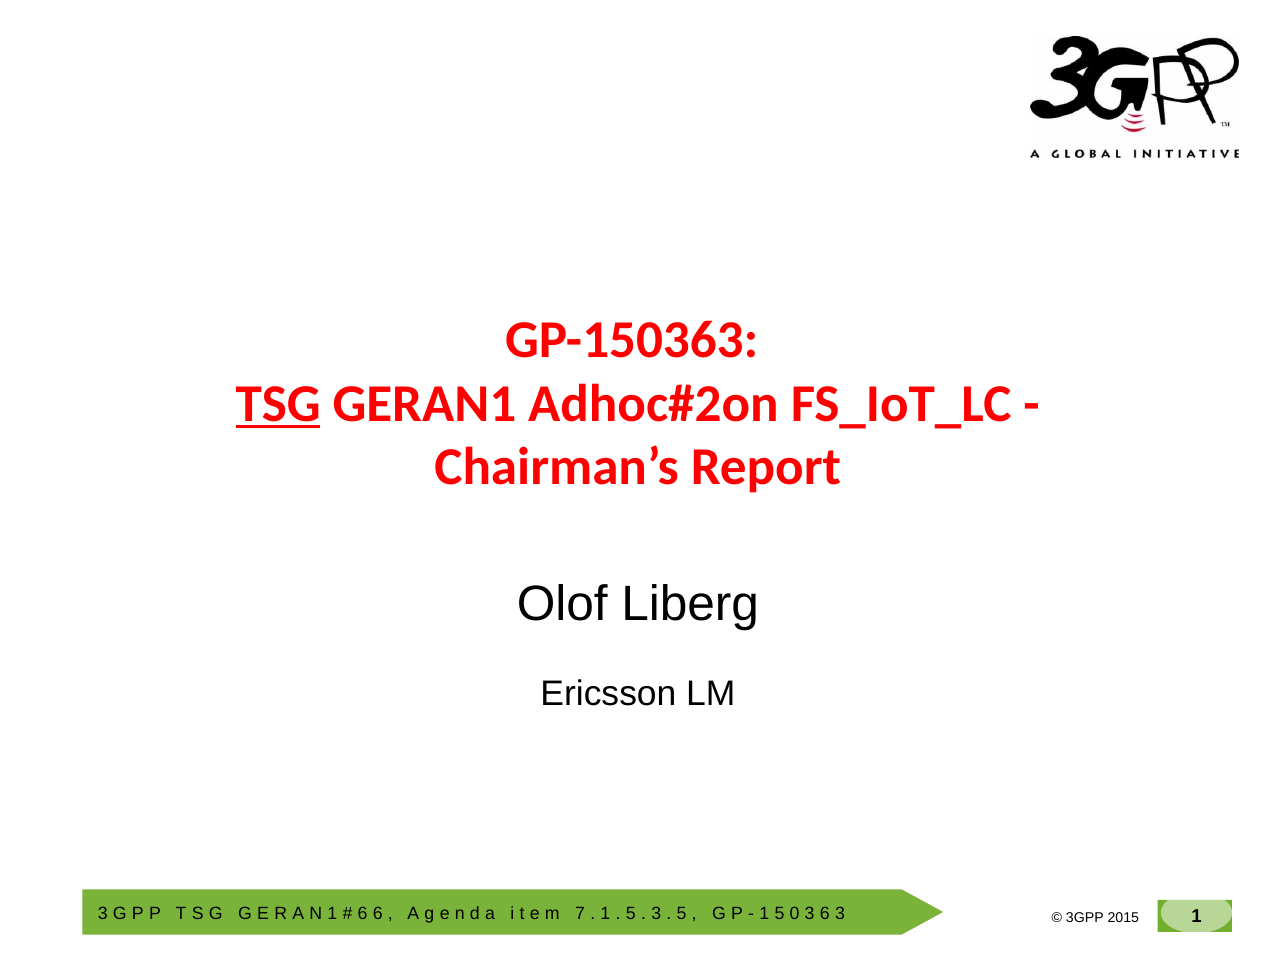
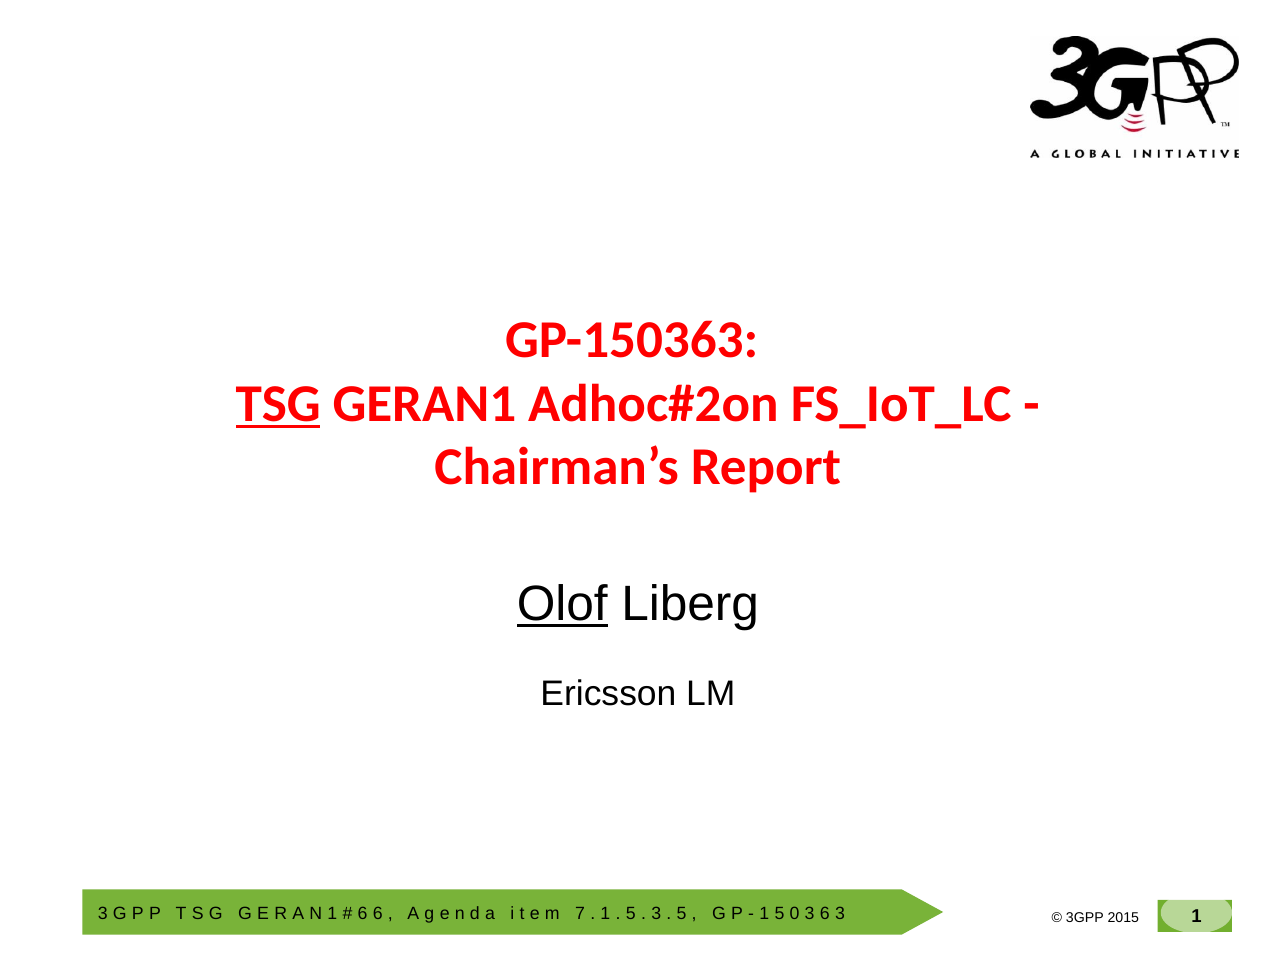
Olof underline: none -> present (562, 604)
